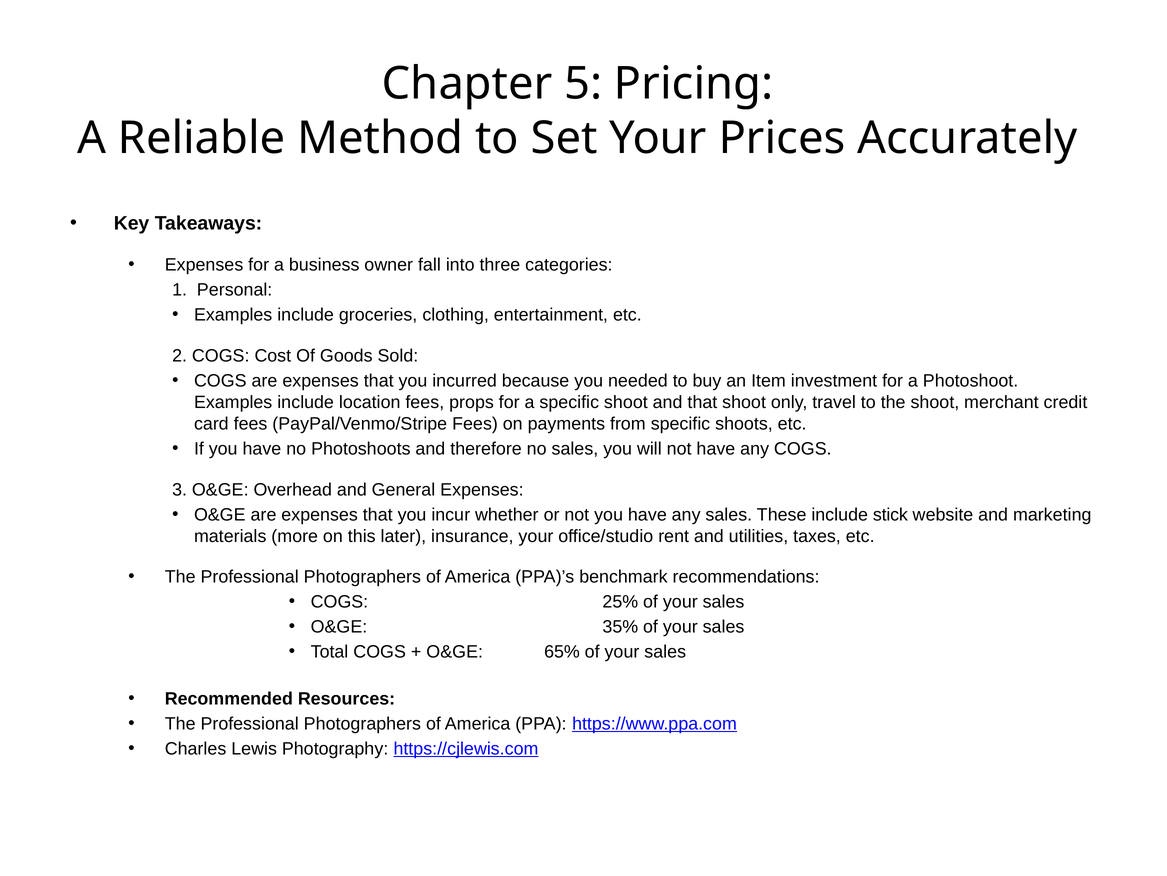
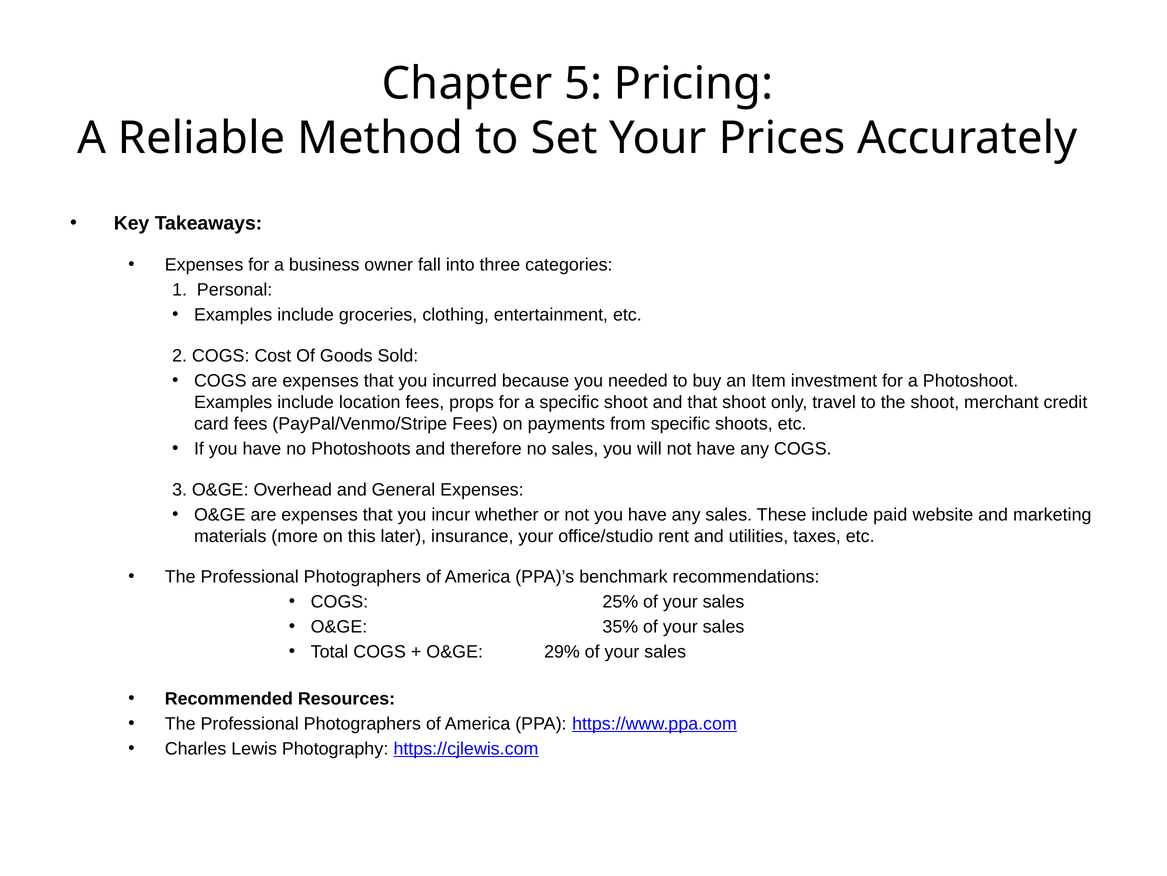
stick: stick -> paid (890, 514)
65%: 65% -> 29% (562, 651)
